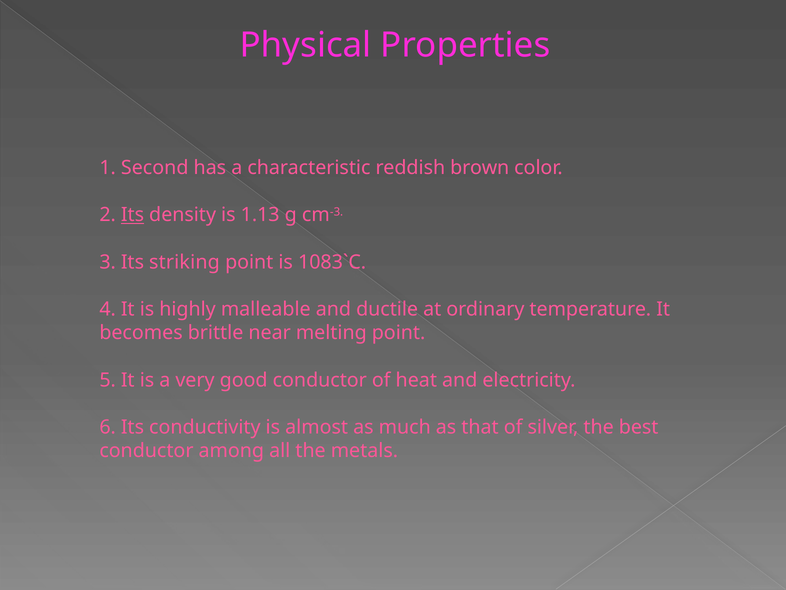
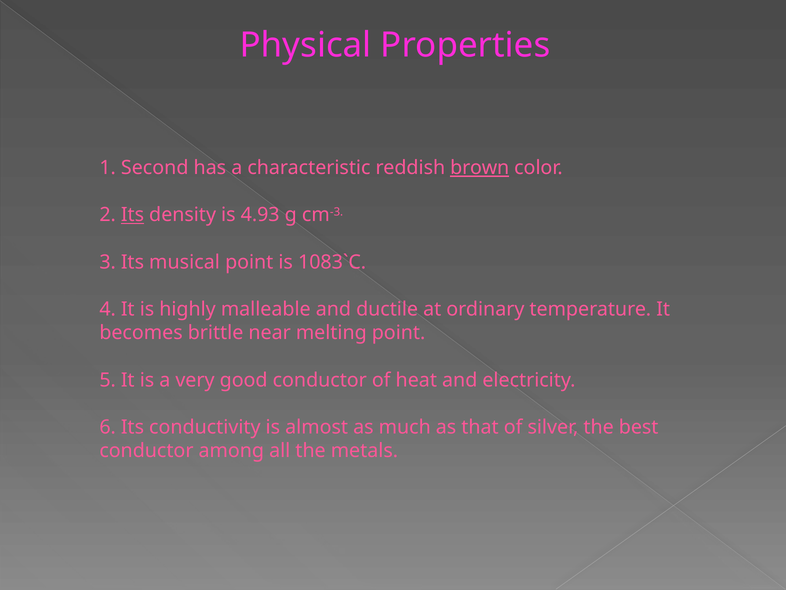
brown underline: none -> present (480, 168)
1.13: 1.13 -> 4.93 (260, 215)
striking: striking -> musical (185, 262)
